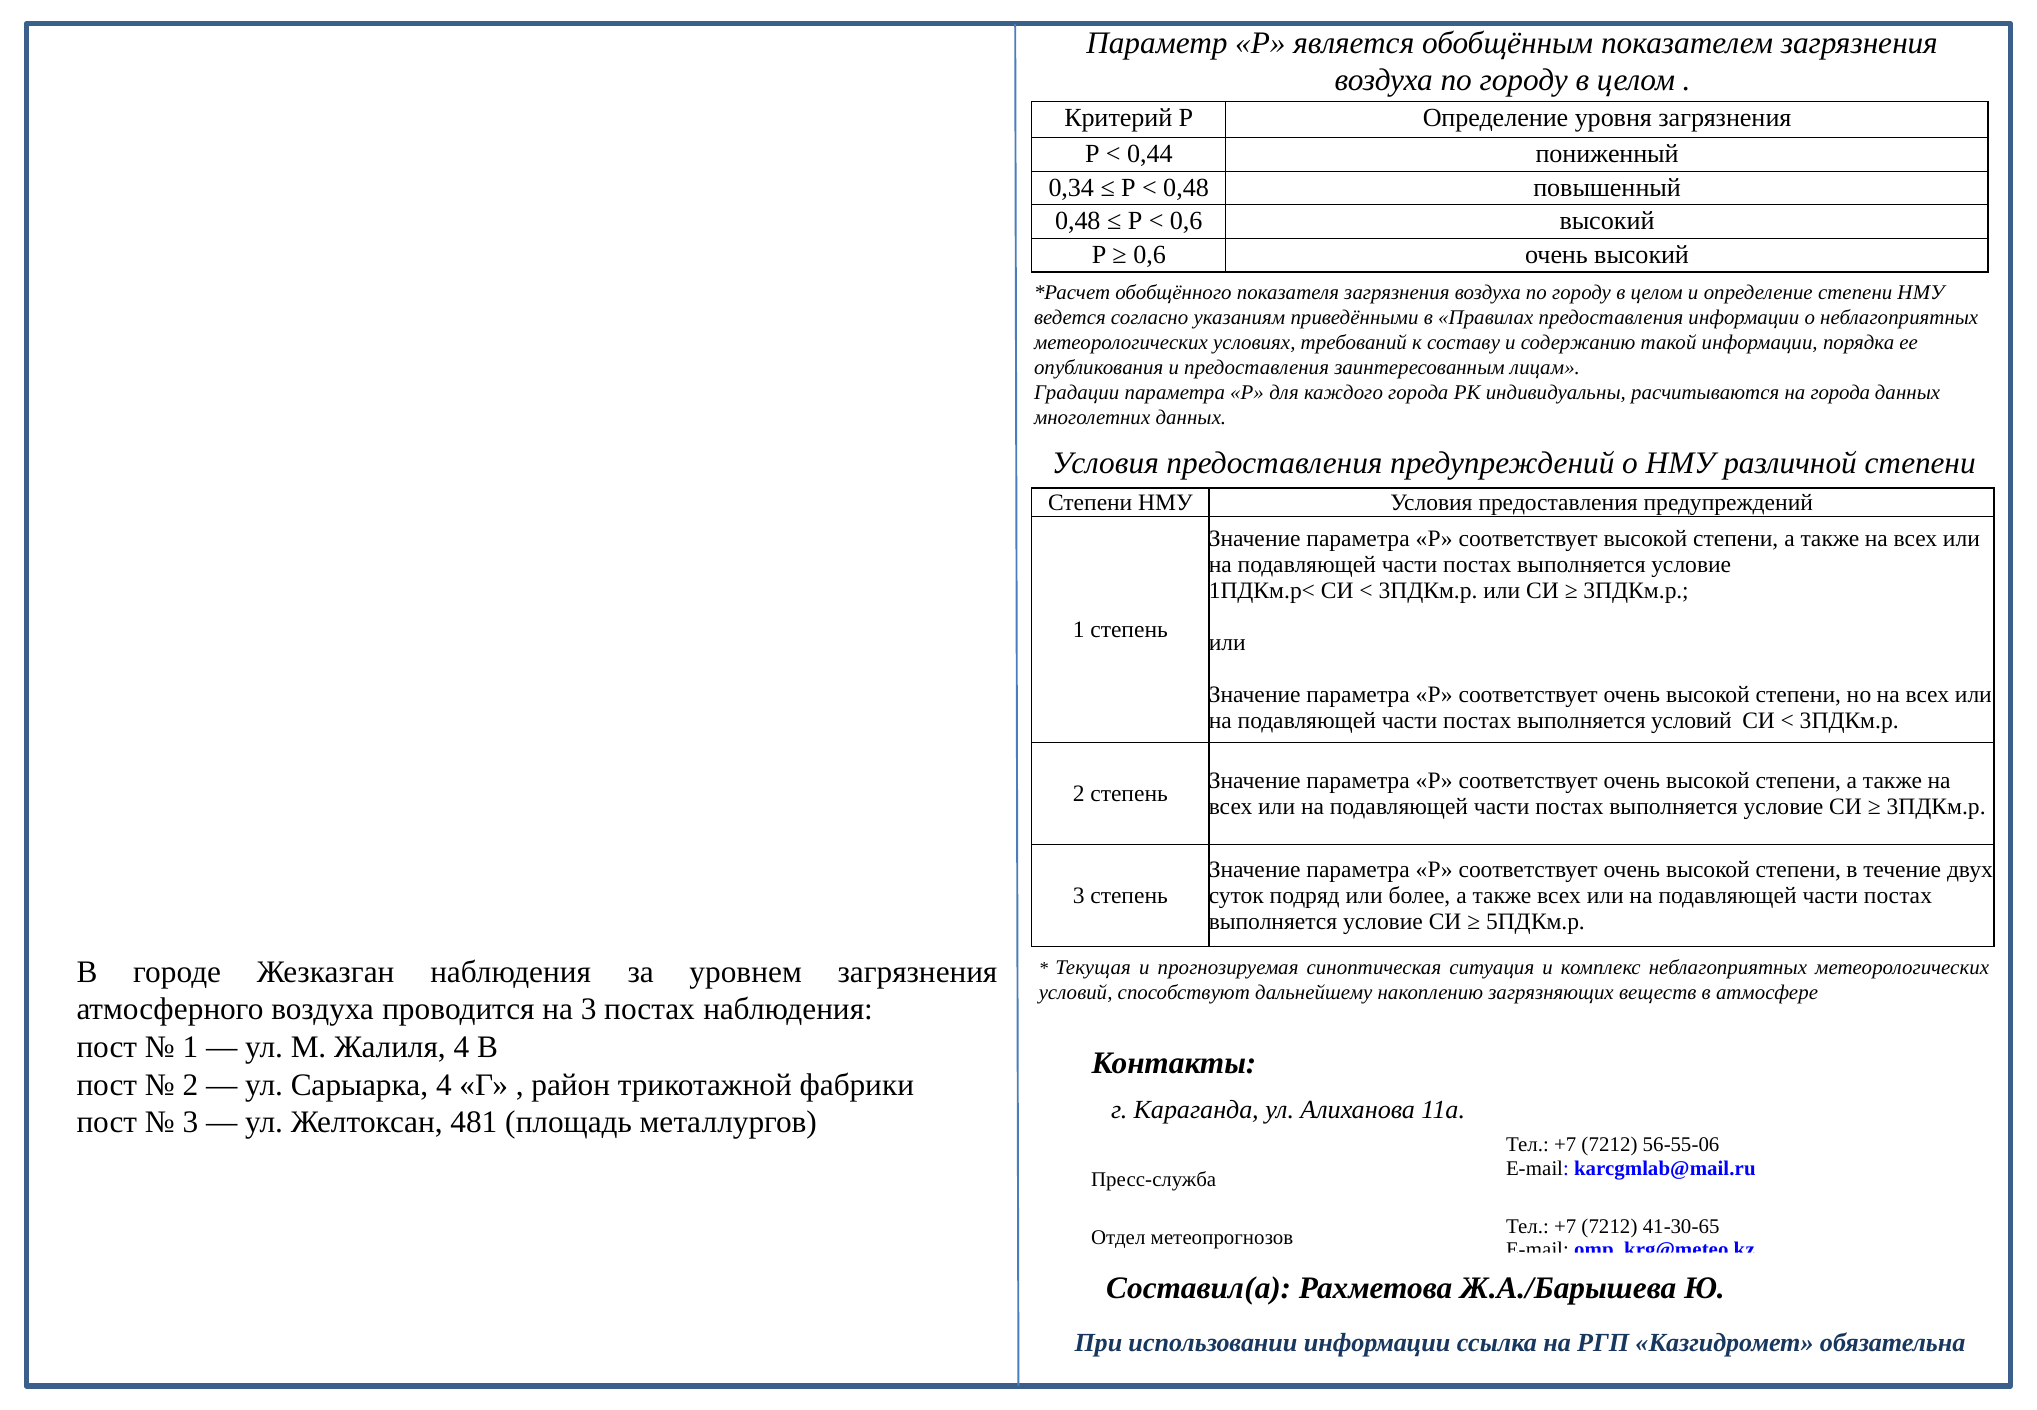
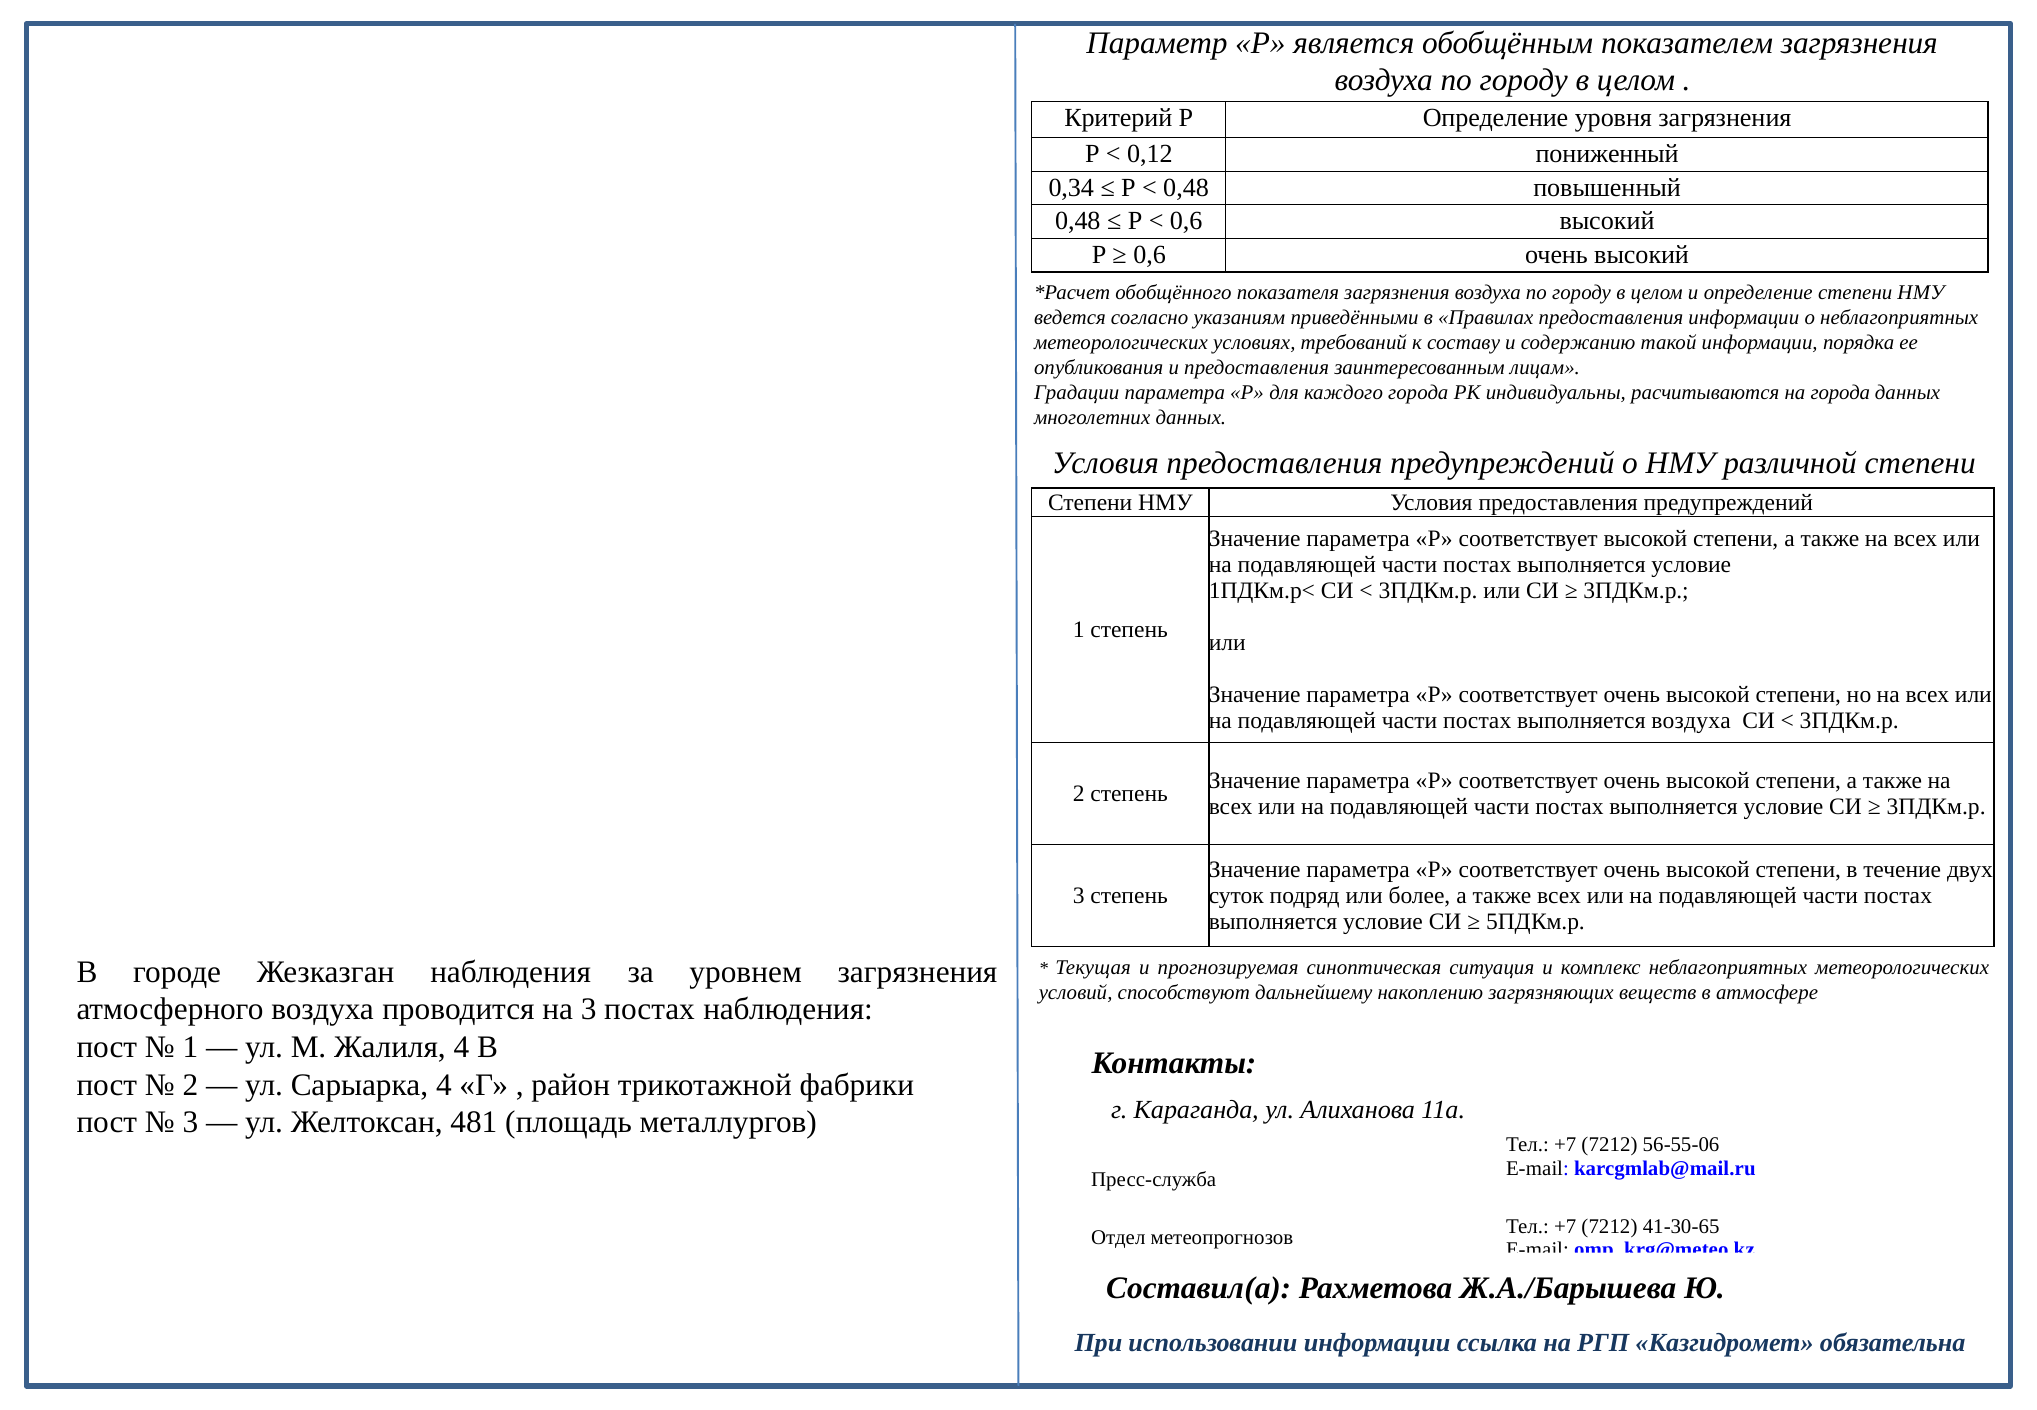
0,44: 0,44 -> 0,12 (1150, 154)
выполняется условий: условий -> воздуха (1691, 721)
